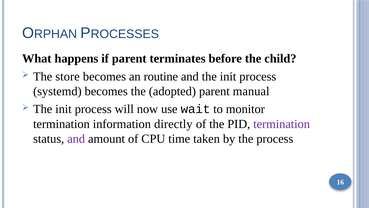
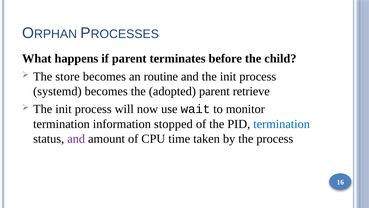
manual: manual -> retrieve (251, 91)
directly: directly -> stopped (173, 124)
termination colour: purple -> blue (282, 124)
